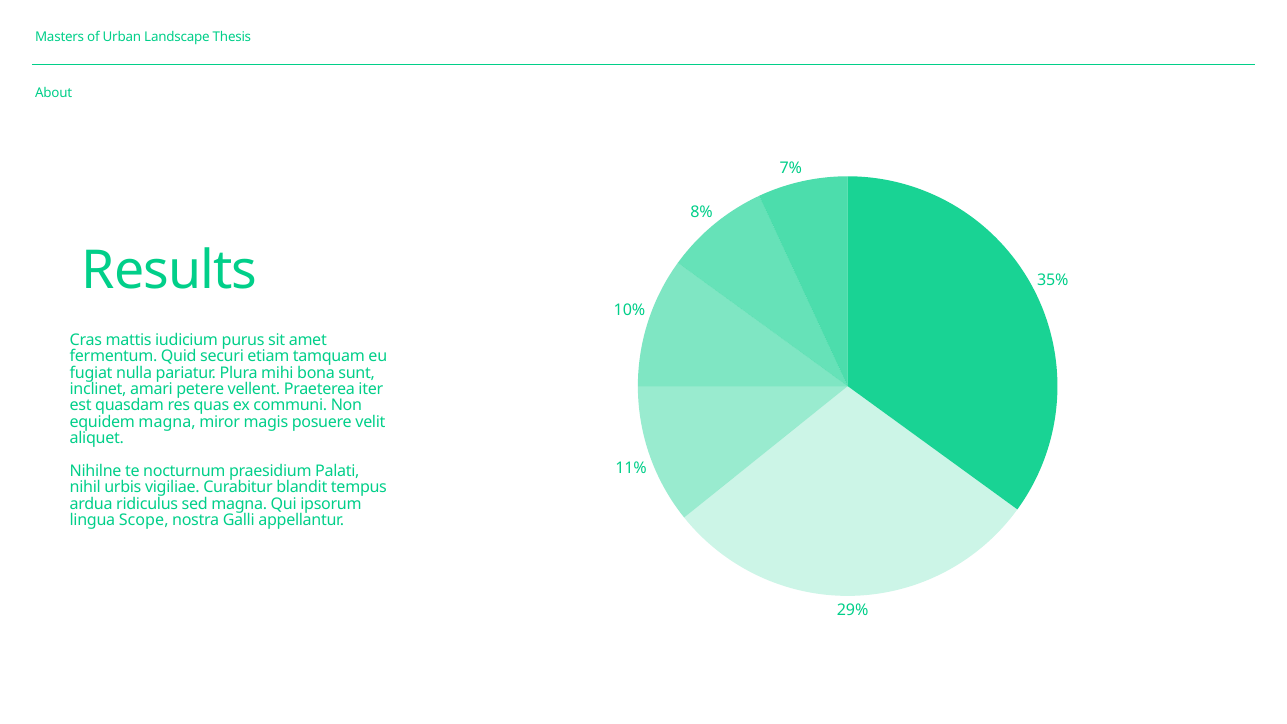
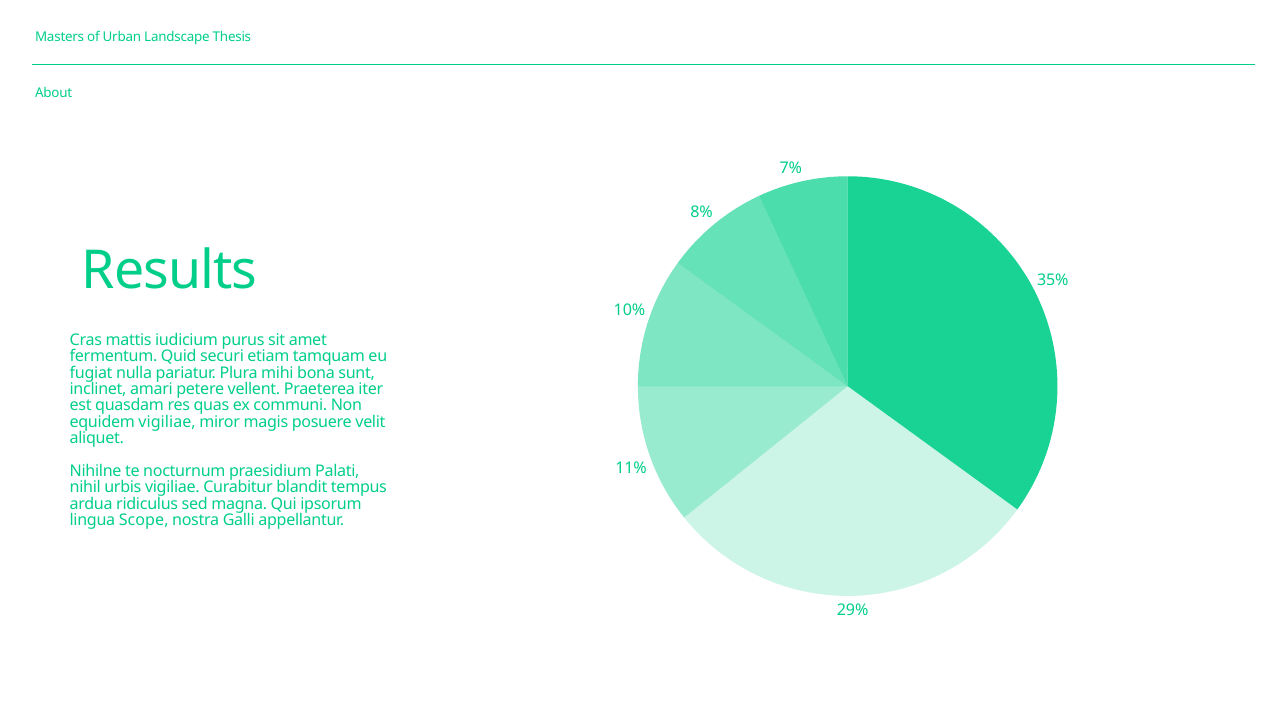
equidem magna: magna -> vigiliae (167, 422)
